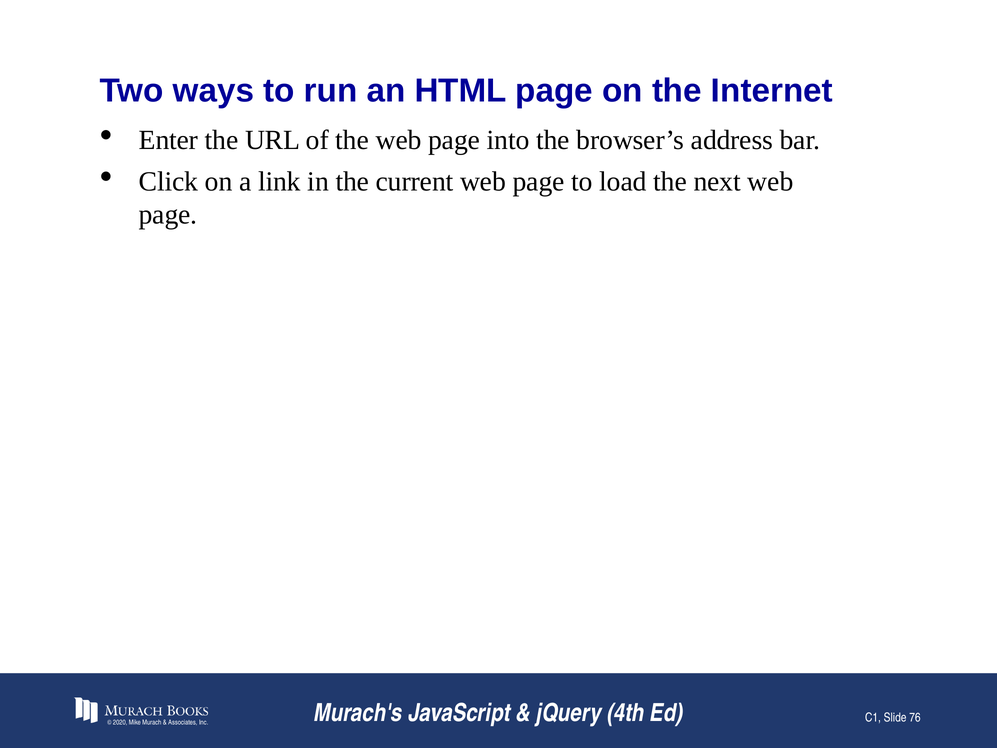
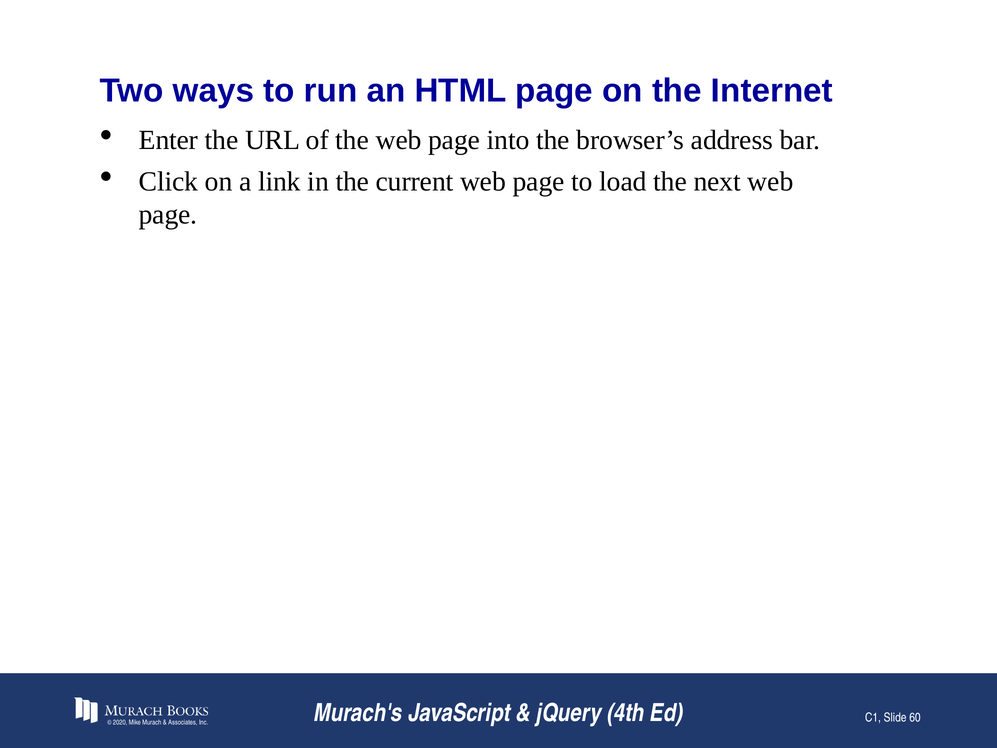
76: 76 -> 60 (915, 717)
